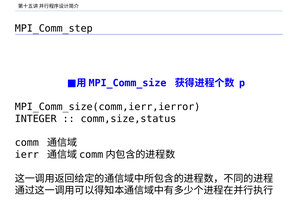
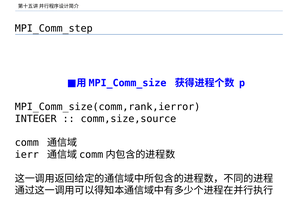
MPI_Comm_size(comm,ierr,ierror: MPI_Comm_size(comm,ierr,ierror -> MPI_Comm_size(comm,rank,ierror (108, 107)
comm,size,status: comm,size,status -> comm,size,source (128, 119)
